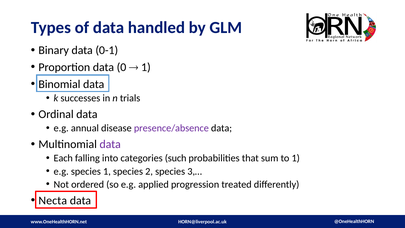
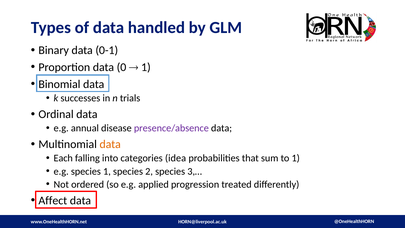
data colour: purple -> orange (110, 144)
such: such -> idea (176, 158)
Necta: Necta -> Affect (53, 200)
